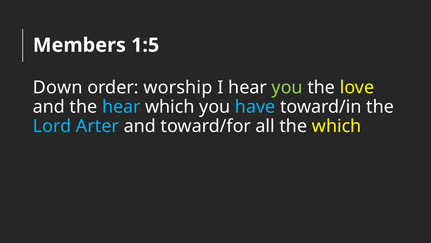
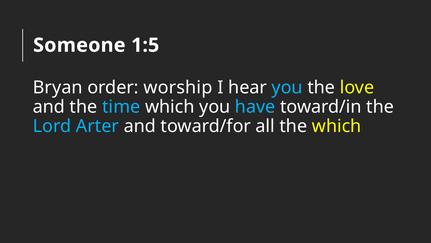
Members: Members -> Someone (79, 45)
Down: Down -> Bryan (58, 87)
you colour: light green -> light blue (287, 87)
the hear: hear -> time (121, 107)
